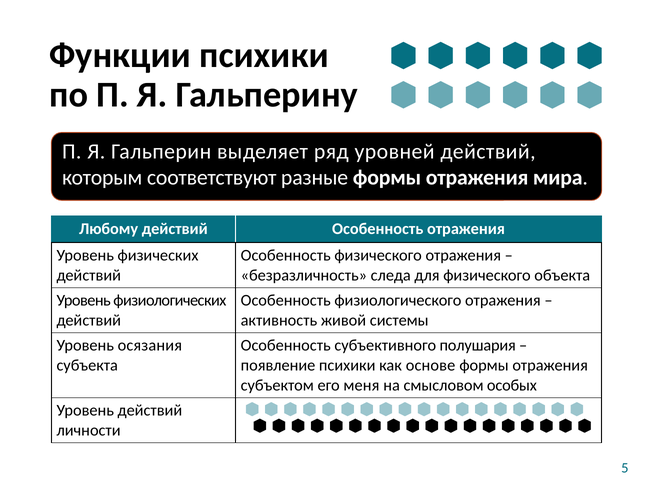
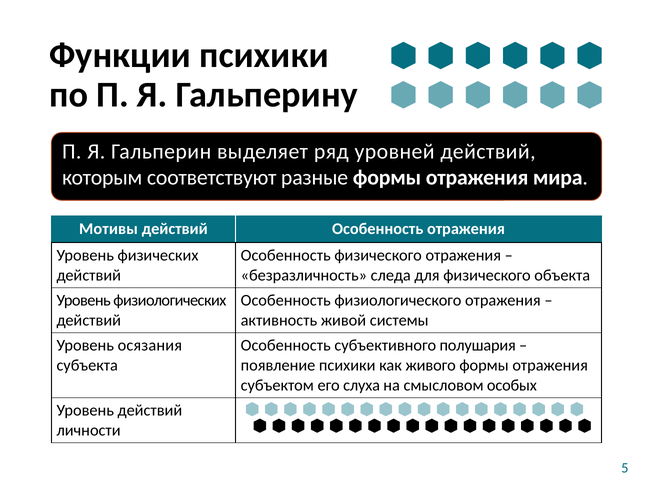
Любому: Любому -> Мотивы (108, 229)
основе: основе -> живого (431, 365)
меня: меня -> слуха (362, 385)
